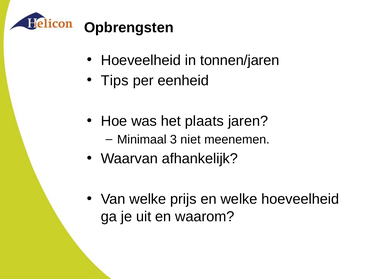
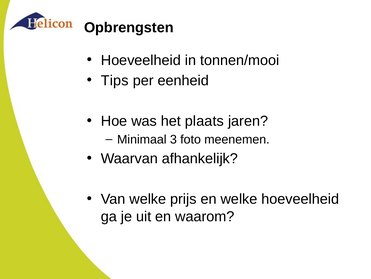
tonnen/jaren: tonnen/jaren -> tonnen/mooi (240, 60)
niet: niet -> foto (191, 139)
